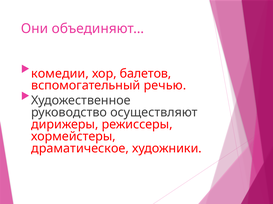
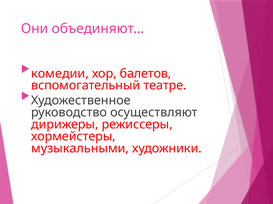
речью: речью -> театре (165, 86)
драматическое: драматическое -> музыкальными (80, 149)
